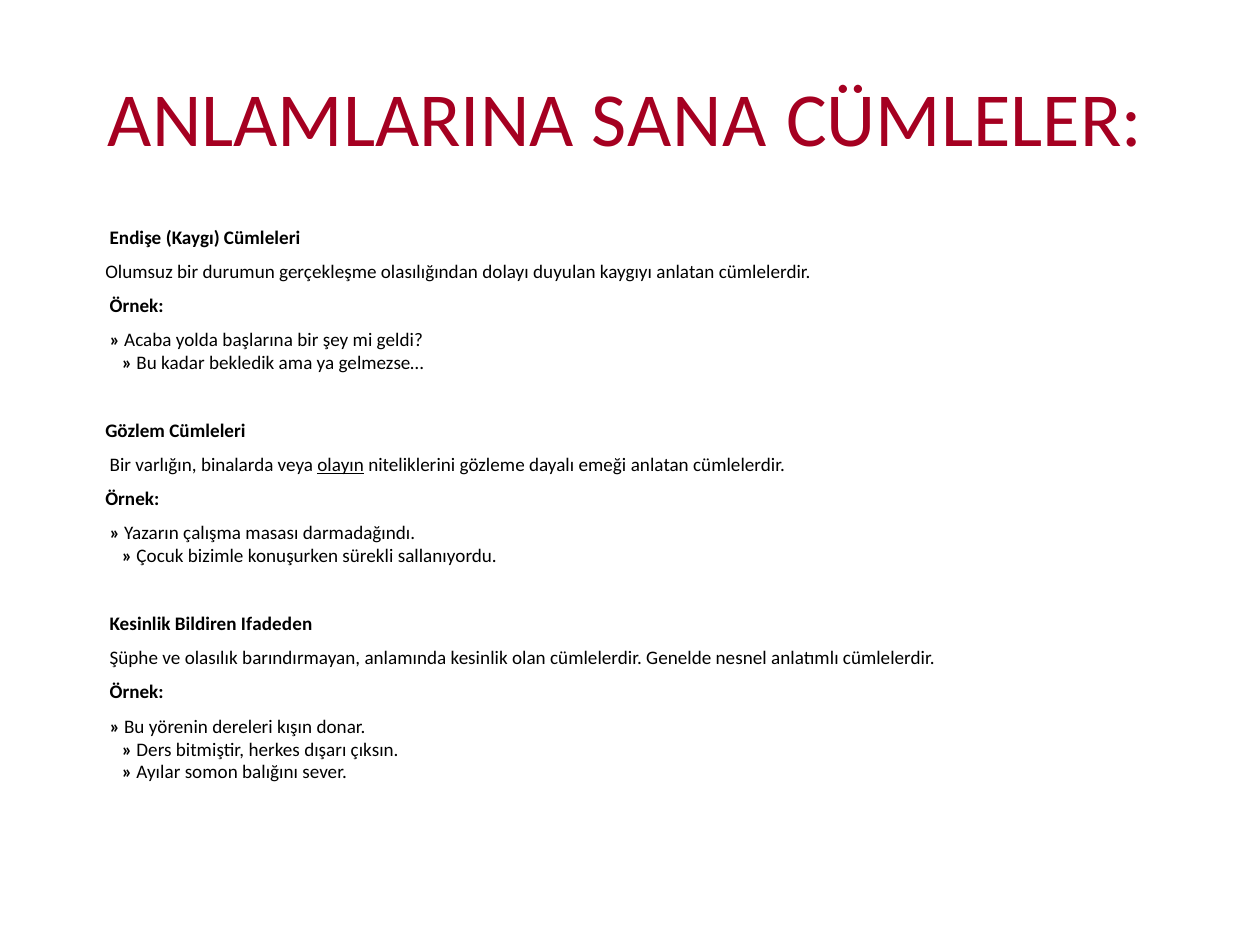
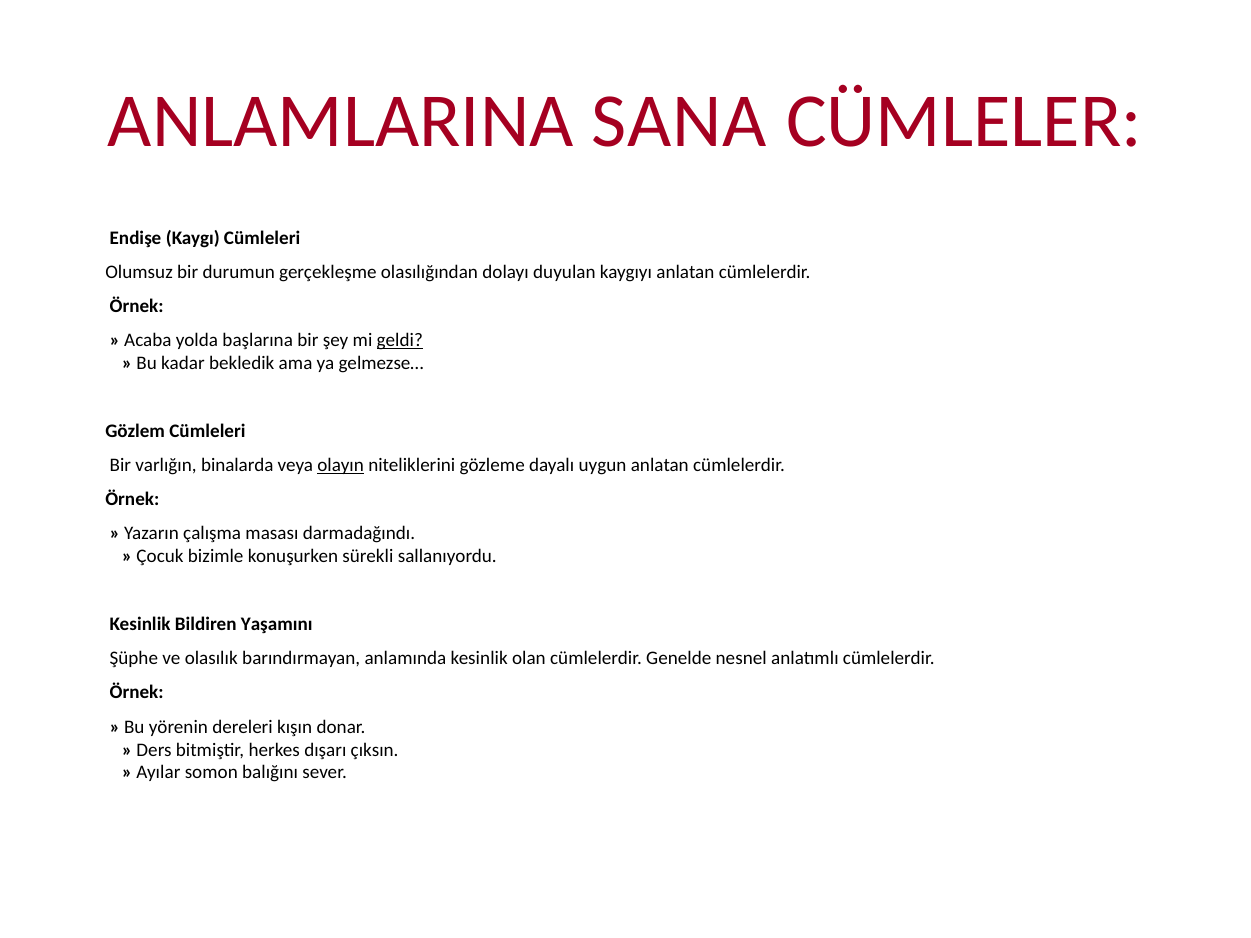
geldi underline: none -> present (400, 340)
emeği: emeği -> uygun (602, 465)
Ifadeden: Ifadeden -> Yaşamını (277, 625)
